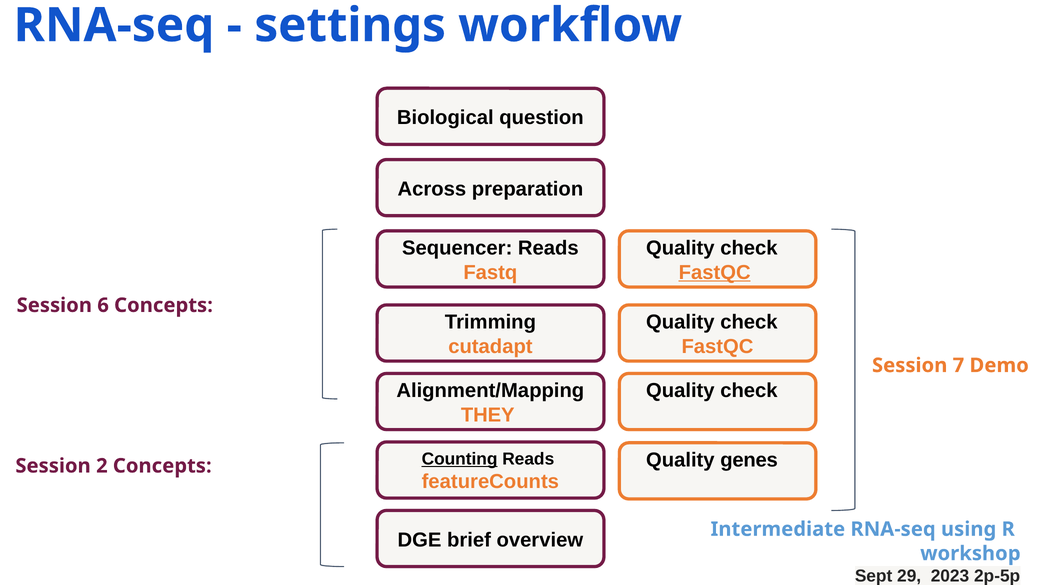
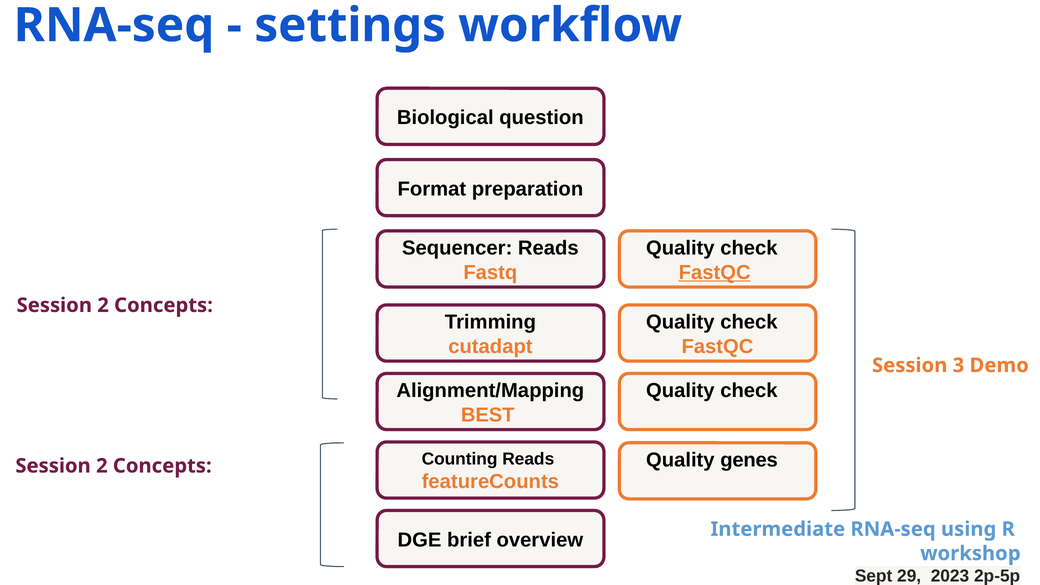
Across: Across -> Format (432, 189)
6: 6 -> 2 (103, 305)
7: 7 -> 3 (958, 365)
THEY: THEY -> BEST (488, 415)
Counting underline: present -> none (460, 459)
